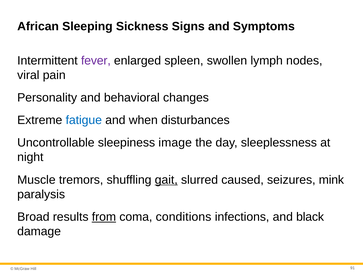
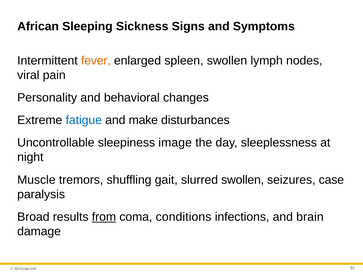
fever colour: purple -> orange (96, 61)
when: when -> make (143, 120)
gait underline: present -> none (166, 180)
slurred caused: caused -> swollen (243, 180)
mink: mink -> case (331, 180)
black: black -> brain (310, 217)
